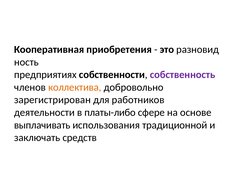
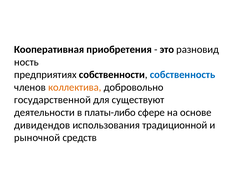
собственность colour: purple -> blue (183, 75)
зарегистрирован: зарегистрирован -> государственной (52, 100)
работников: работников -> существуют (138, 100)
выплачивать: выплачивать -> дивидендов (42, 125)
заключать: заключать -> рыночной (37, 138)
